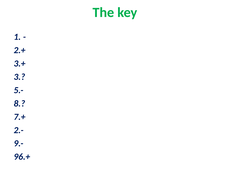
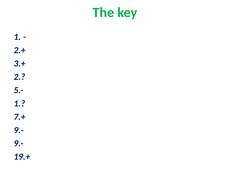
3: 3 -> 2 (20, 77)
8: 8 -> 1 (20, 104)
2.-: 2.- -> 9.- (19, 131)
96.+: 96.+ -> 19.+ (22, 157)
